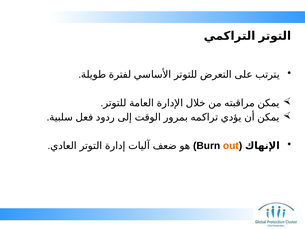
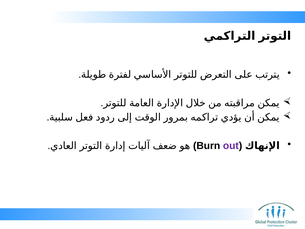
out colour: orange -> purple (231, 146)
